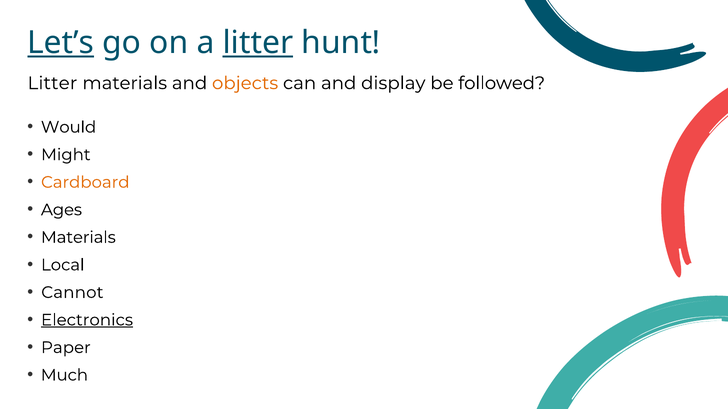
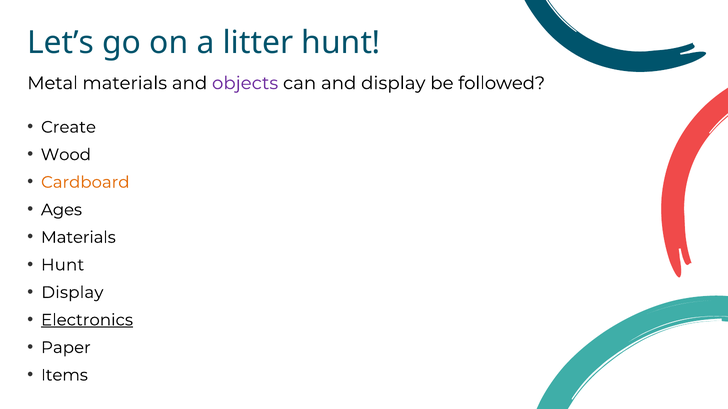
Let’s underline: present -> none (61, 43)
litter underline: present -> none (258, 43)
Litter: Litter -> Metal (53, 83)
objects colour: orange -> purple (245, 83)
Would: Would -> Create (69, 127)
Might: Might -> Wood (66, 155)
Local: Local -> Hunt (63, 265)
Cannot: Cannot -> Display (72, 293)
Much: Much -> Items (64, 376)
